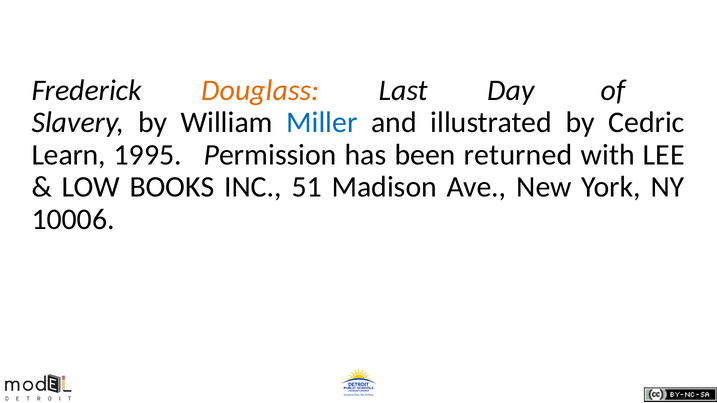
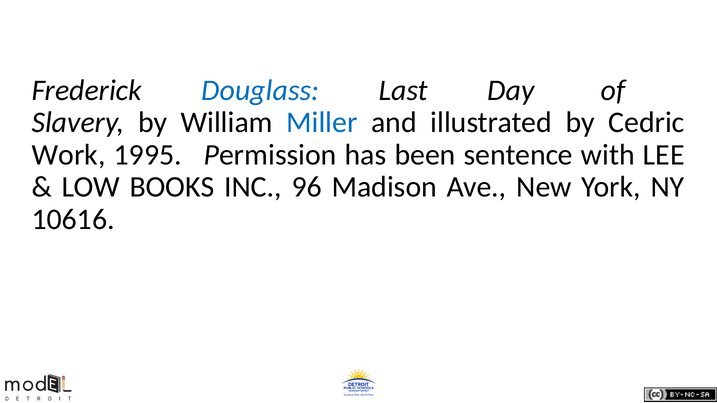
Douglass colour: orange -> blue (260, 90)
Learn: Learn -> Work (69, 155)
returned: returned -> sentence (518, 155)
51: 51 -> 96 (307, 187)
10006: 10006 -> 10616 (73, 220)
